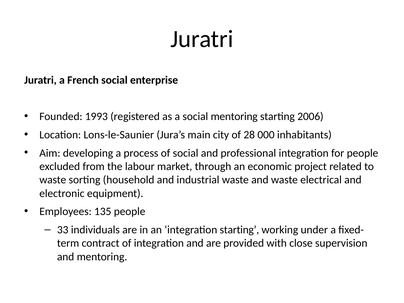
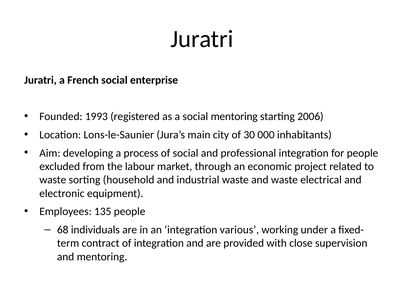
28: 28 -> 30 (249, 135)
33: 33 -> 68 (63, 230)
integration starting: starting -> various (239, 230)
